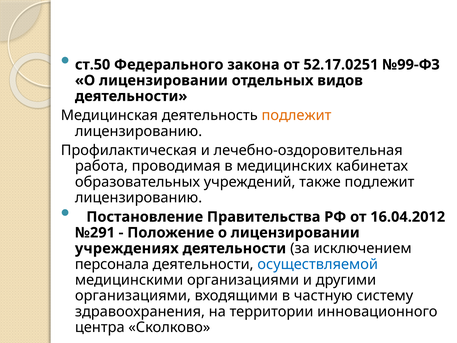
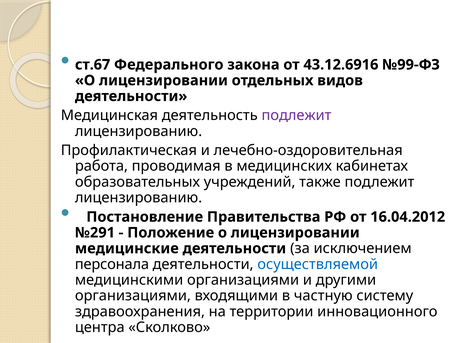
ст.50: ст.50 -> ст.67 (93, 65)
52.17.0251: 52.17.0251 -> 43.12.6916 (341, 65)
подлежит colour: orange -> purple (296, 115)
учреждениях: учреждениях -> медицинские (127, 248)
